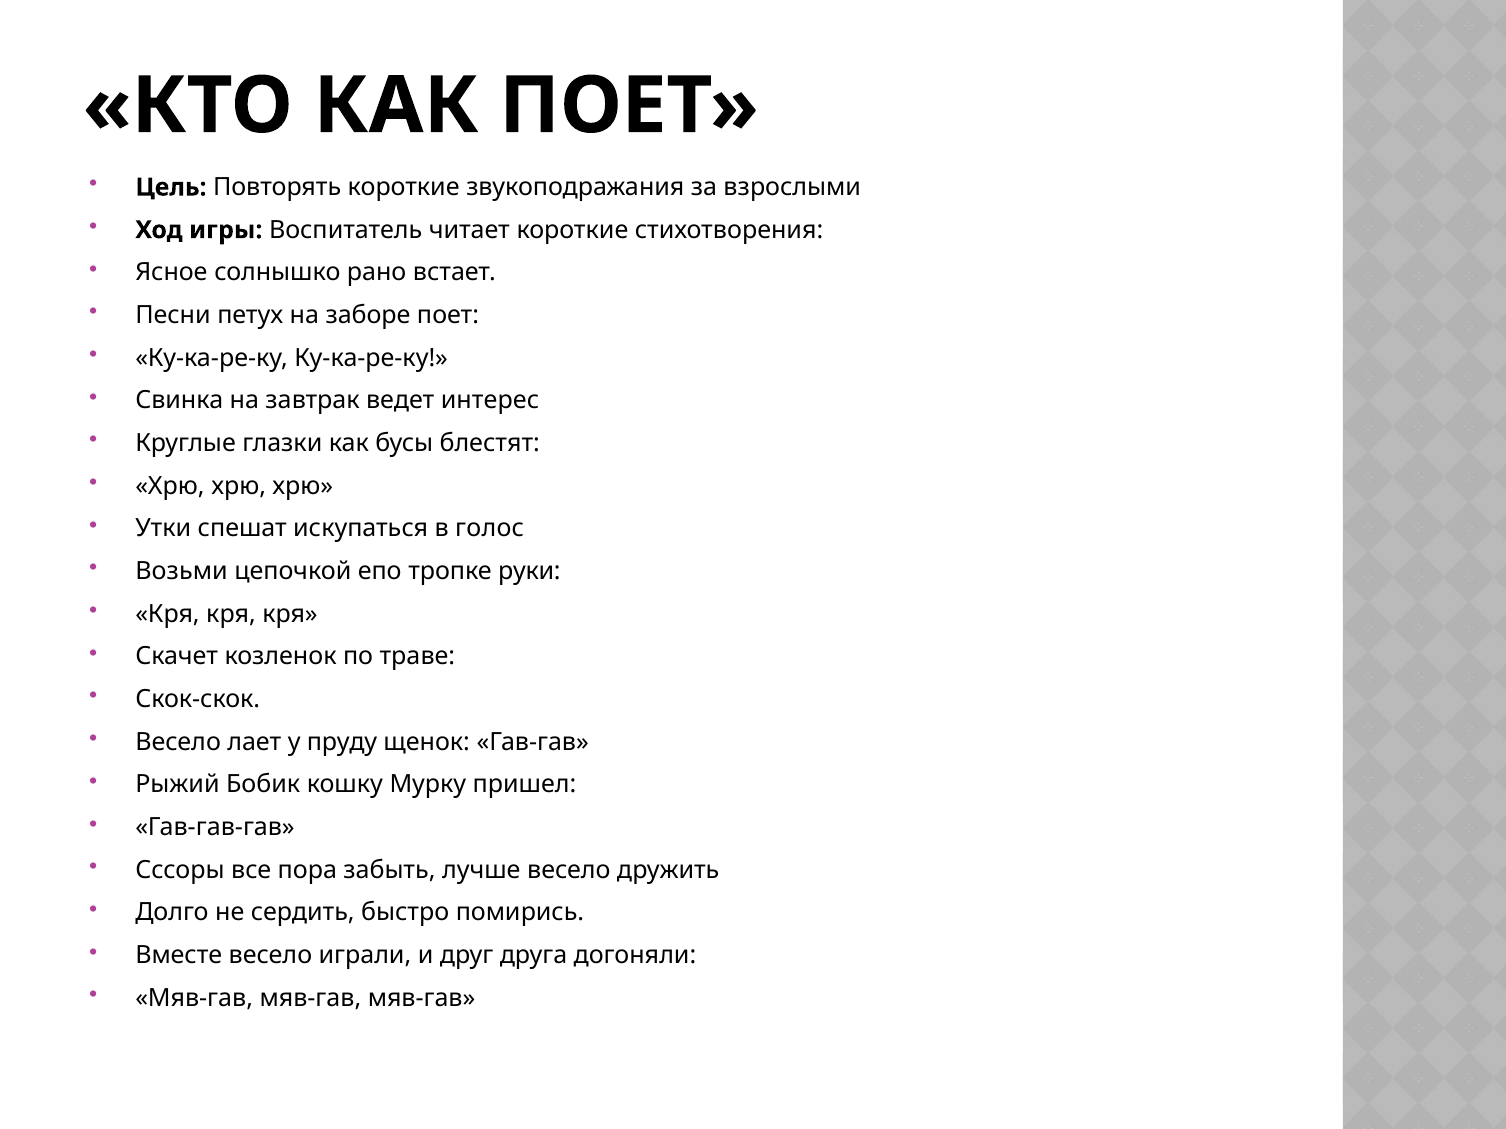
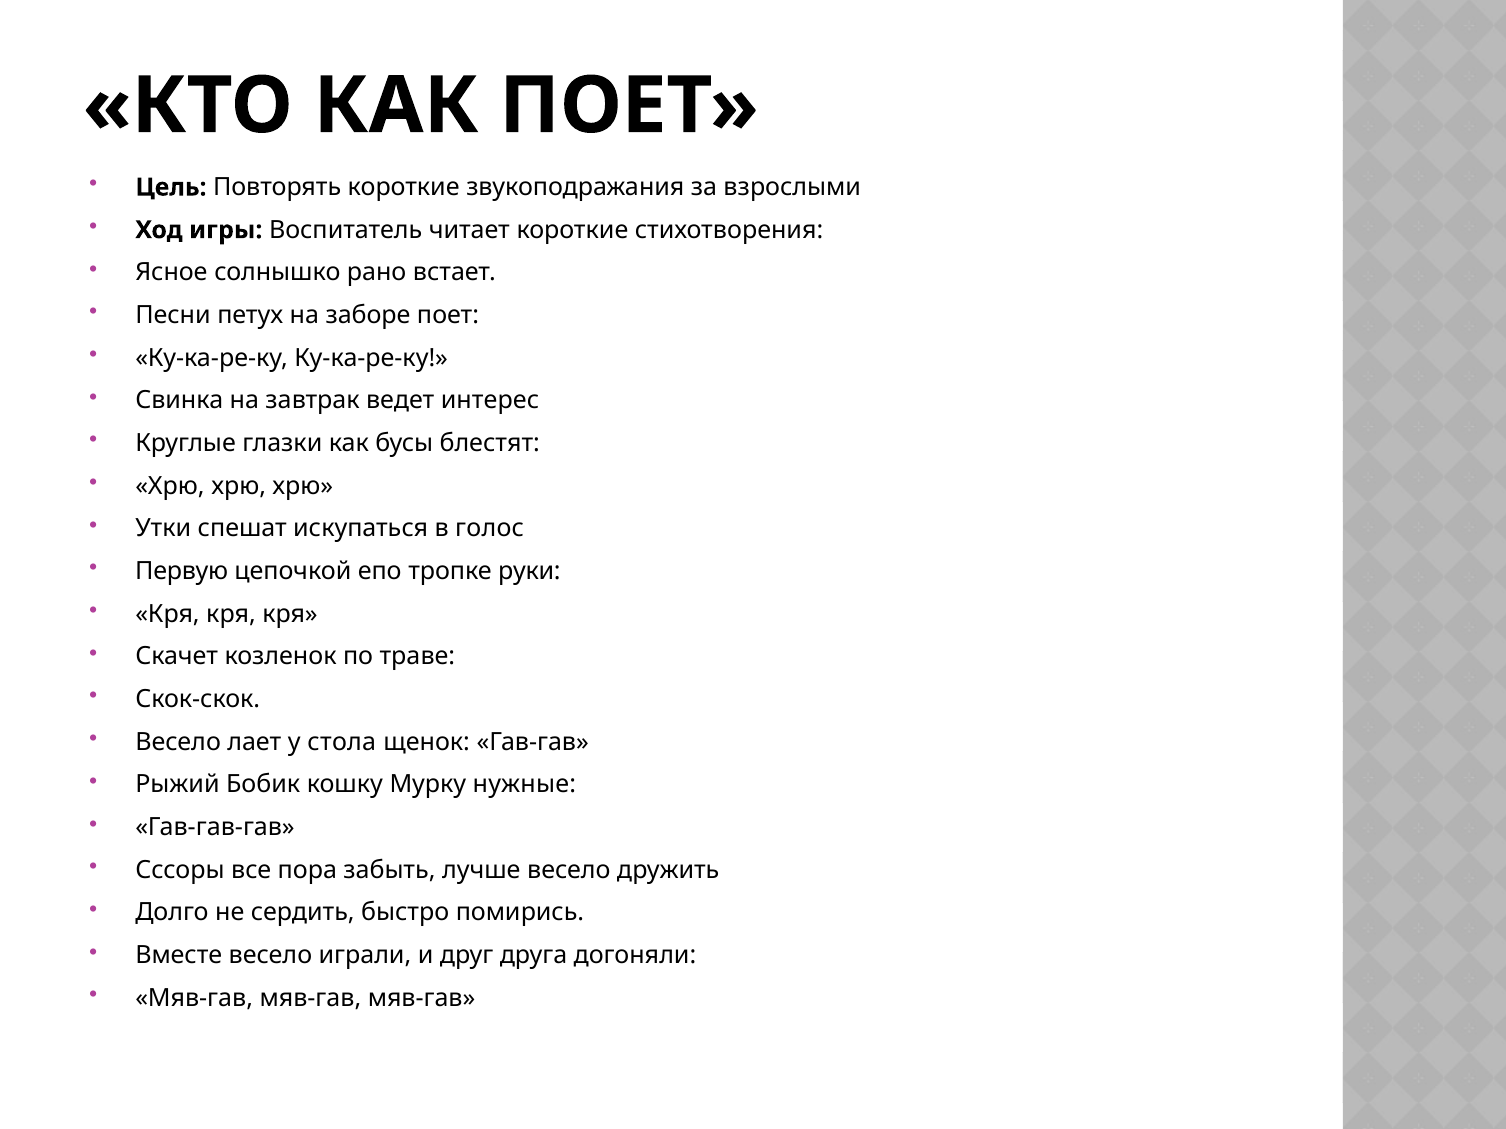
Возьми: Возьми -> Первую (182, 572)
пруду: пруду -> стола (342, 742)
пришел: пришел -> нужные (524, 785)
